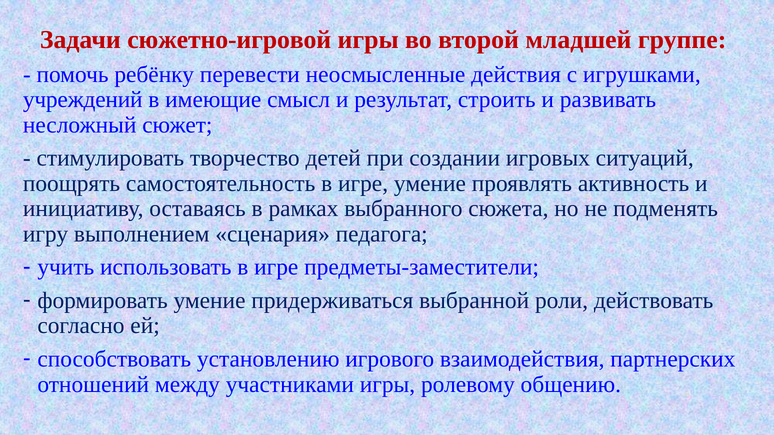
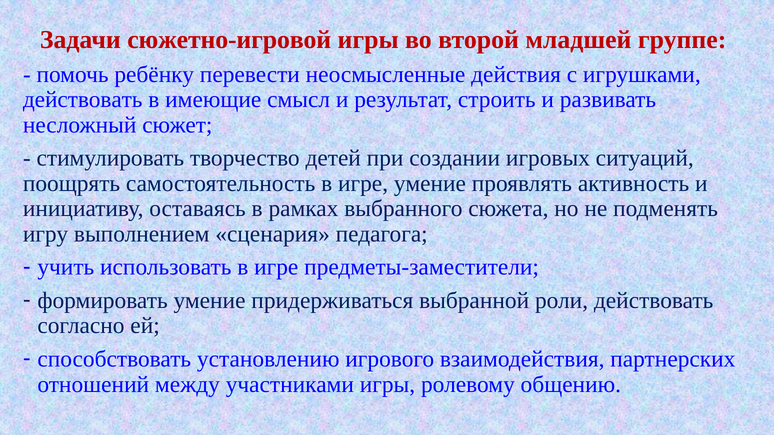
учреждений: учреждений -> действовать (83, 100)
